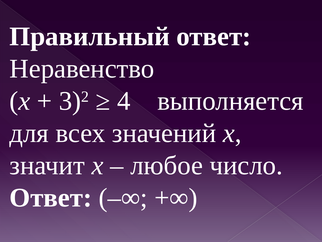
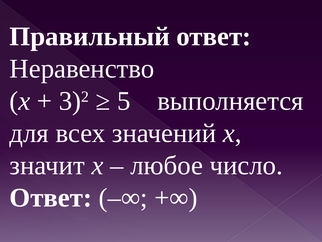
4: 4 -> 5 (124, 101)
